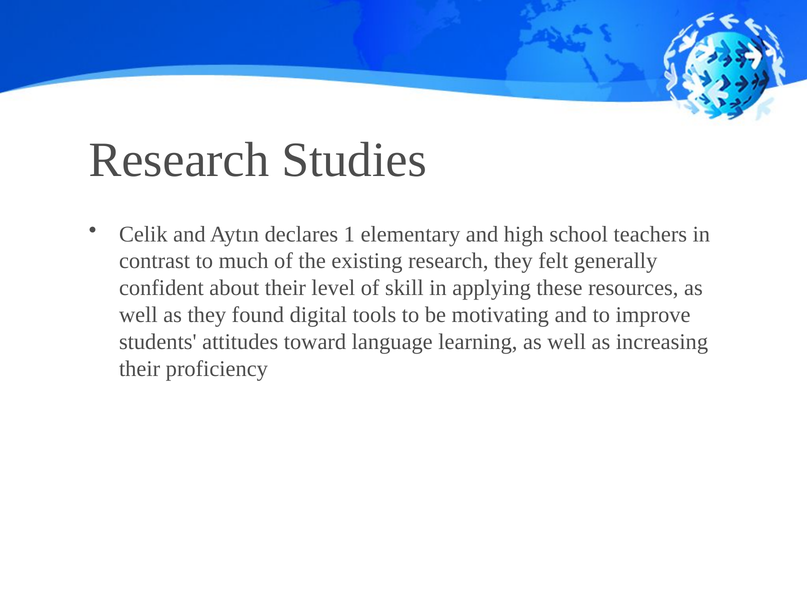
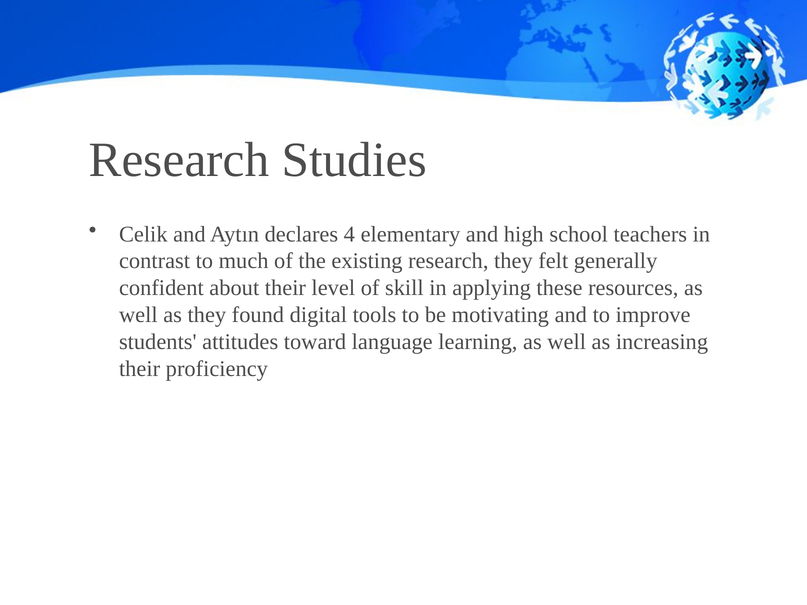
1: 1 -> 4 (349, 234)
